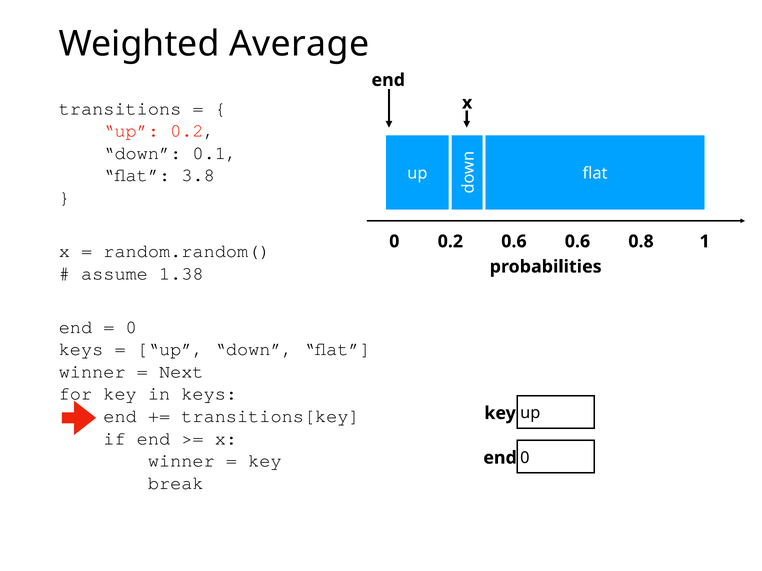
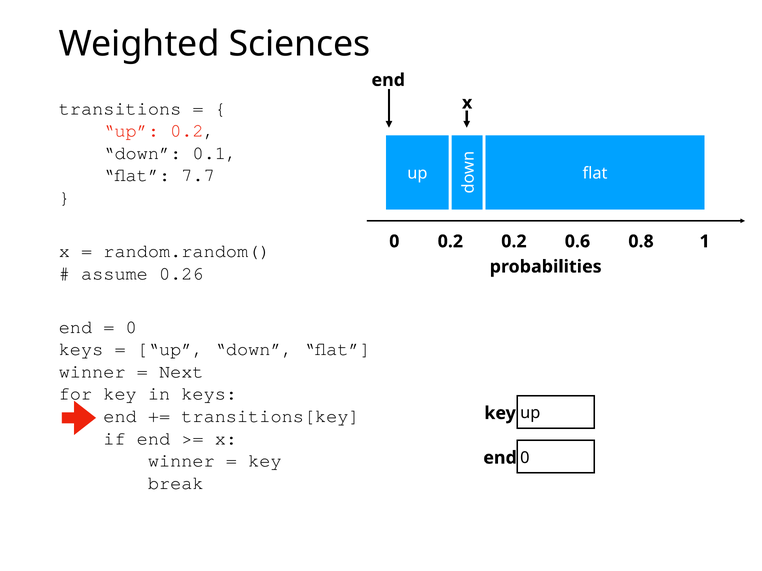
Average: Average -> Sciences (300, 44)
3.8: 3.8 -> 7.7 (198, 175)
0.2 0.6: 0.6 -> 0.2 (514, 242)
1.38: 1.38 -> 0.26 (181, 274)
